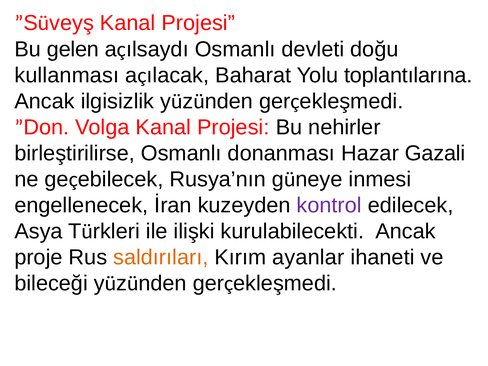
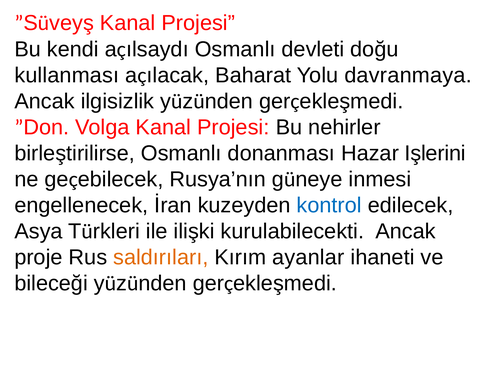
gelen: gelen -> kendi (73, 49)
toplantılarına: toplantılarına -> davranmaya (408, 75)
Gazali: Gazali -> Işlerini (435, 153)
kontrol colour: purple -> blue (329, 205)
